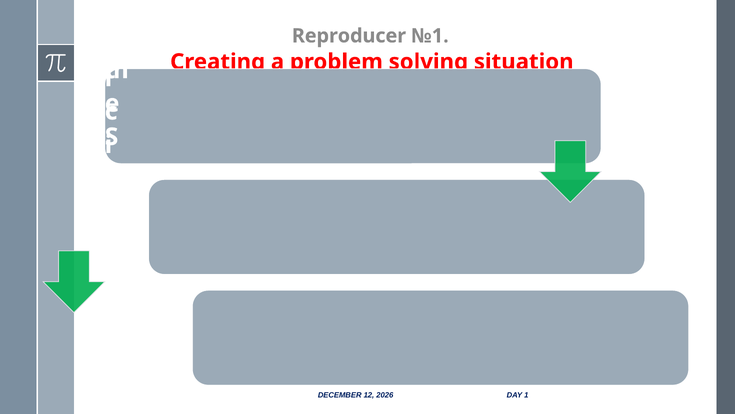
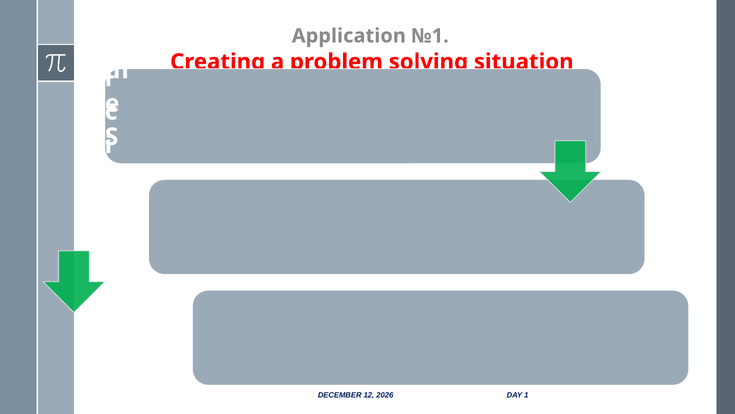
Reproducer: Reproducer -> Application (349, 36)
